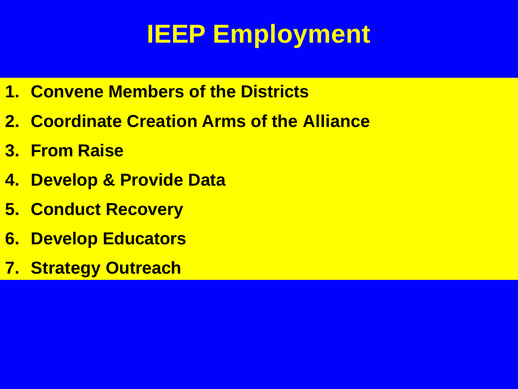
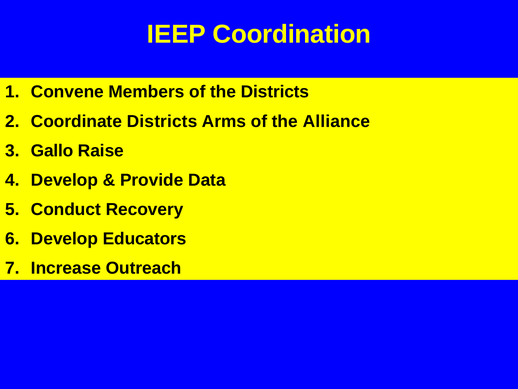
Employment: Employment -> Coordination (292, 34)
Coordinate Creation: Creation -> Districts (162, 121)
From: From -> Gallo (52, 150)
Strategy: Strategy -> Increase (66, 268)
